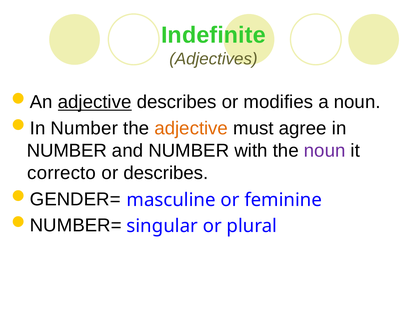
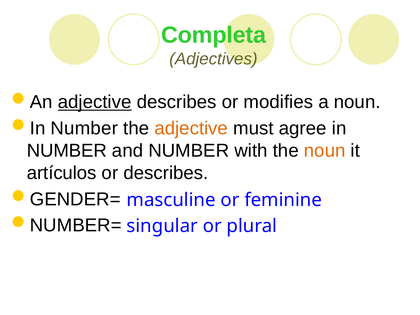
Indefinite: Indefinite -> Completa (214, 35)
noun colour: purple -> orange (325, 151)
correcto: correcto -> artículos (62, 173)
